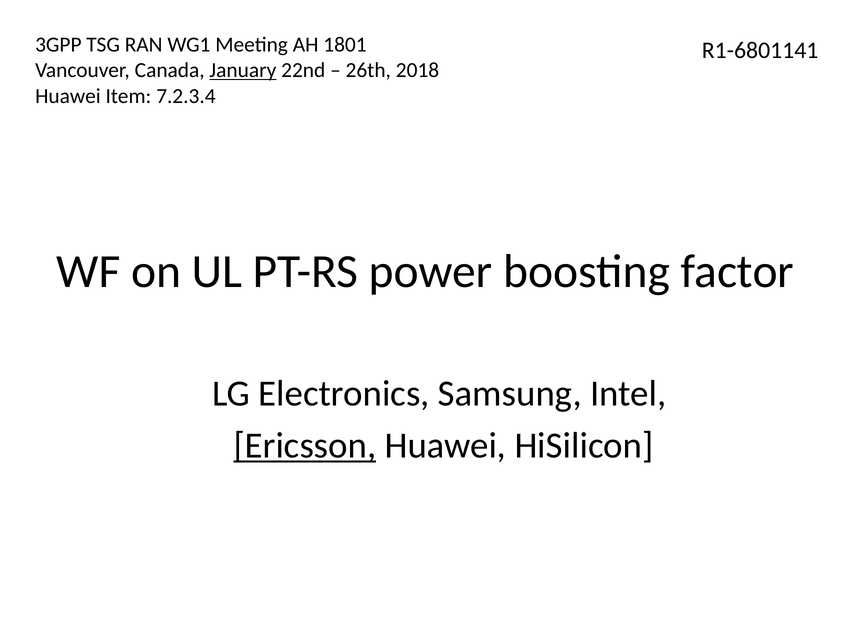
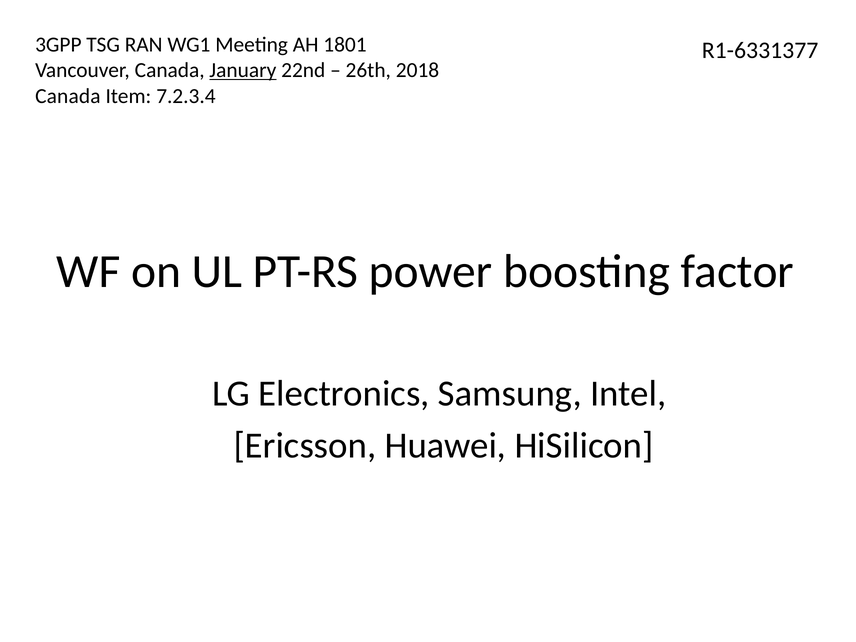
R1-6801141: R1-6801141 -> R1-6331377 (760, 50)
Huawei: Huawei -> Canada (68, 96)
Ericsson underline: present -> none (305, 446)
